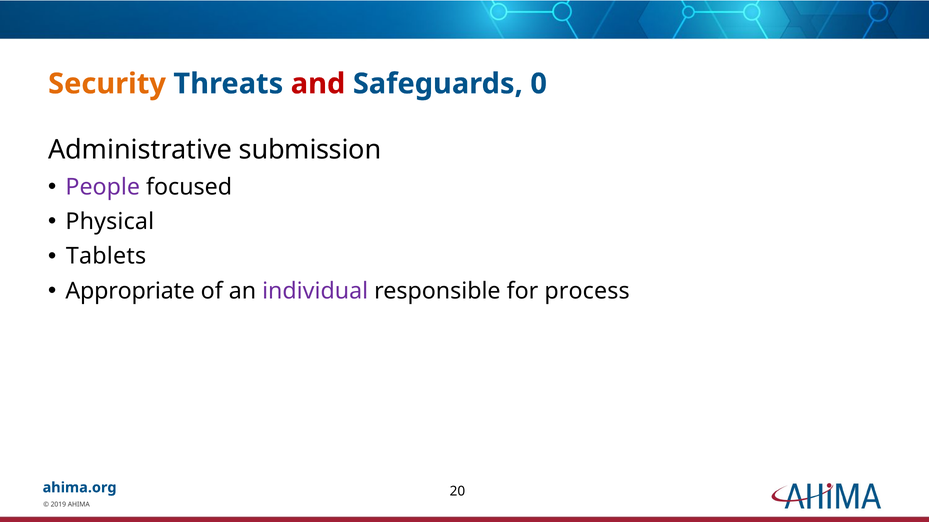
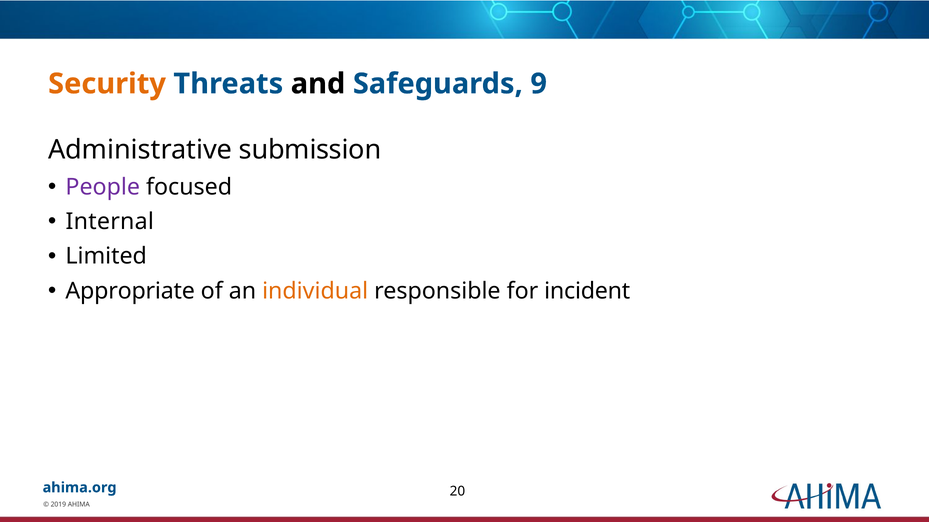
and colour: red -> black (318, 84)
0: 0 -> 9 (539, 84)
Physical: Physical -> Internal (110, 222)
Tablets: Tablets -> Limited (106, 257)
individual colour: purple -> orange (315, 291)
process: process -> incident (587, 291)
